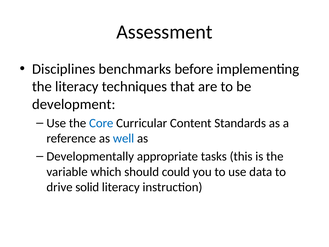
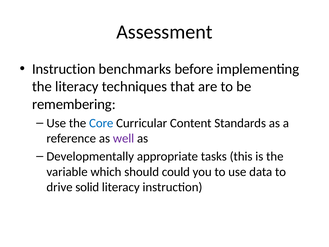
Disciplines: Disciplines -> Instruction (64, 69)
development: development -> remembering (74, 104)
well colour: blue -> purple (124, 138)
